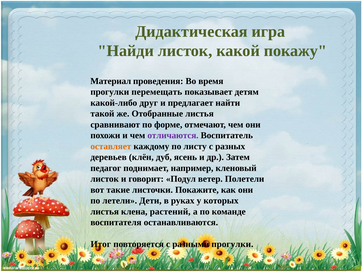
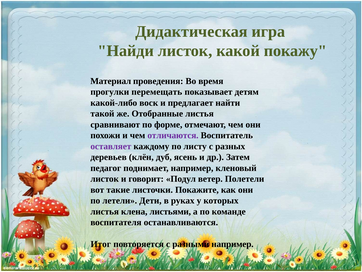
друг: друг -> воск (149, 103)
оставляет colour: orange -> purple (111, 146)
растений: растений -> листьями (170, 211)
разными прогулки: прогулки -> например (232, 244)
